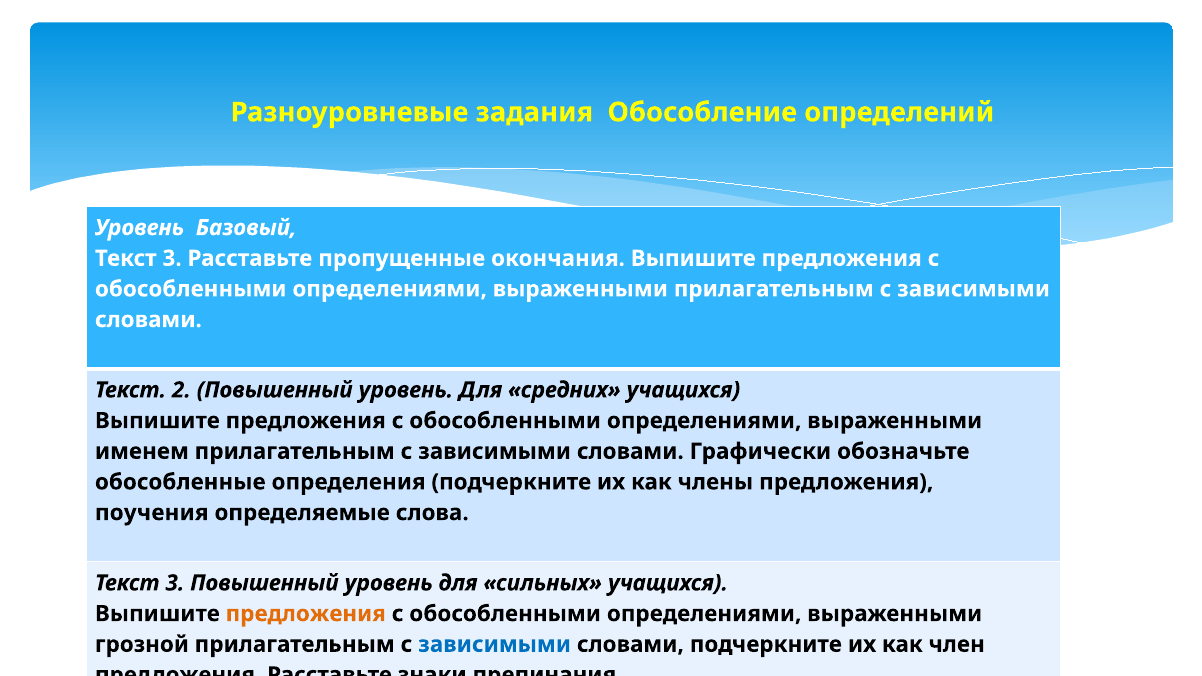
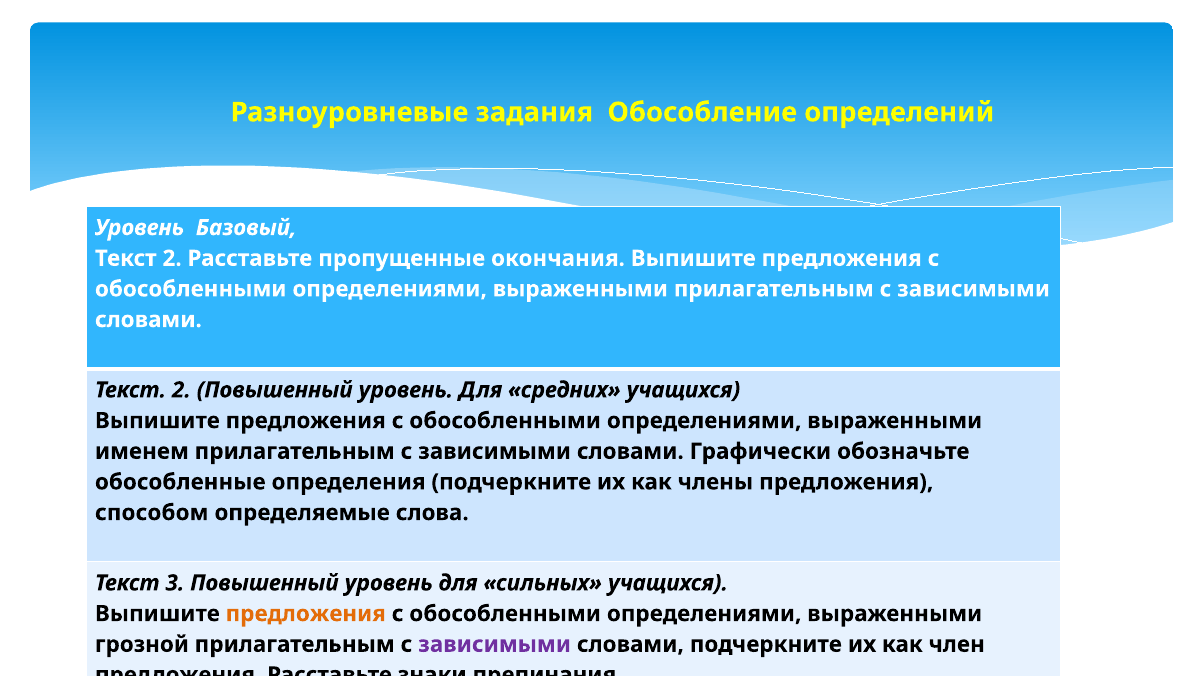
3: 3 -> 2 (172, 258)
поучения: поучения -> способом (152, 513)
зависимыми colour: blue -> purple (495, 644)
